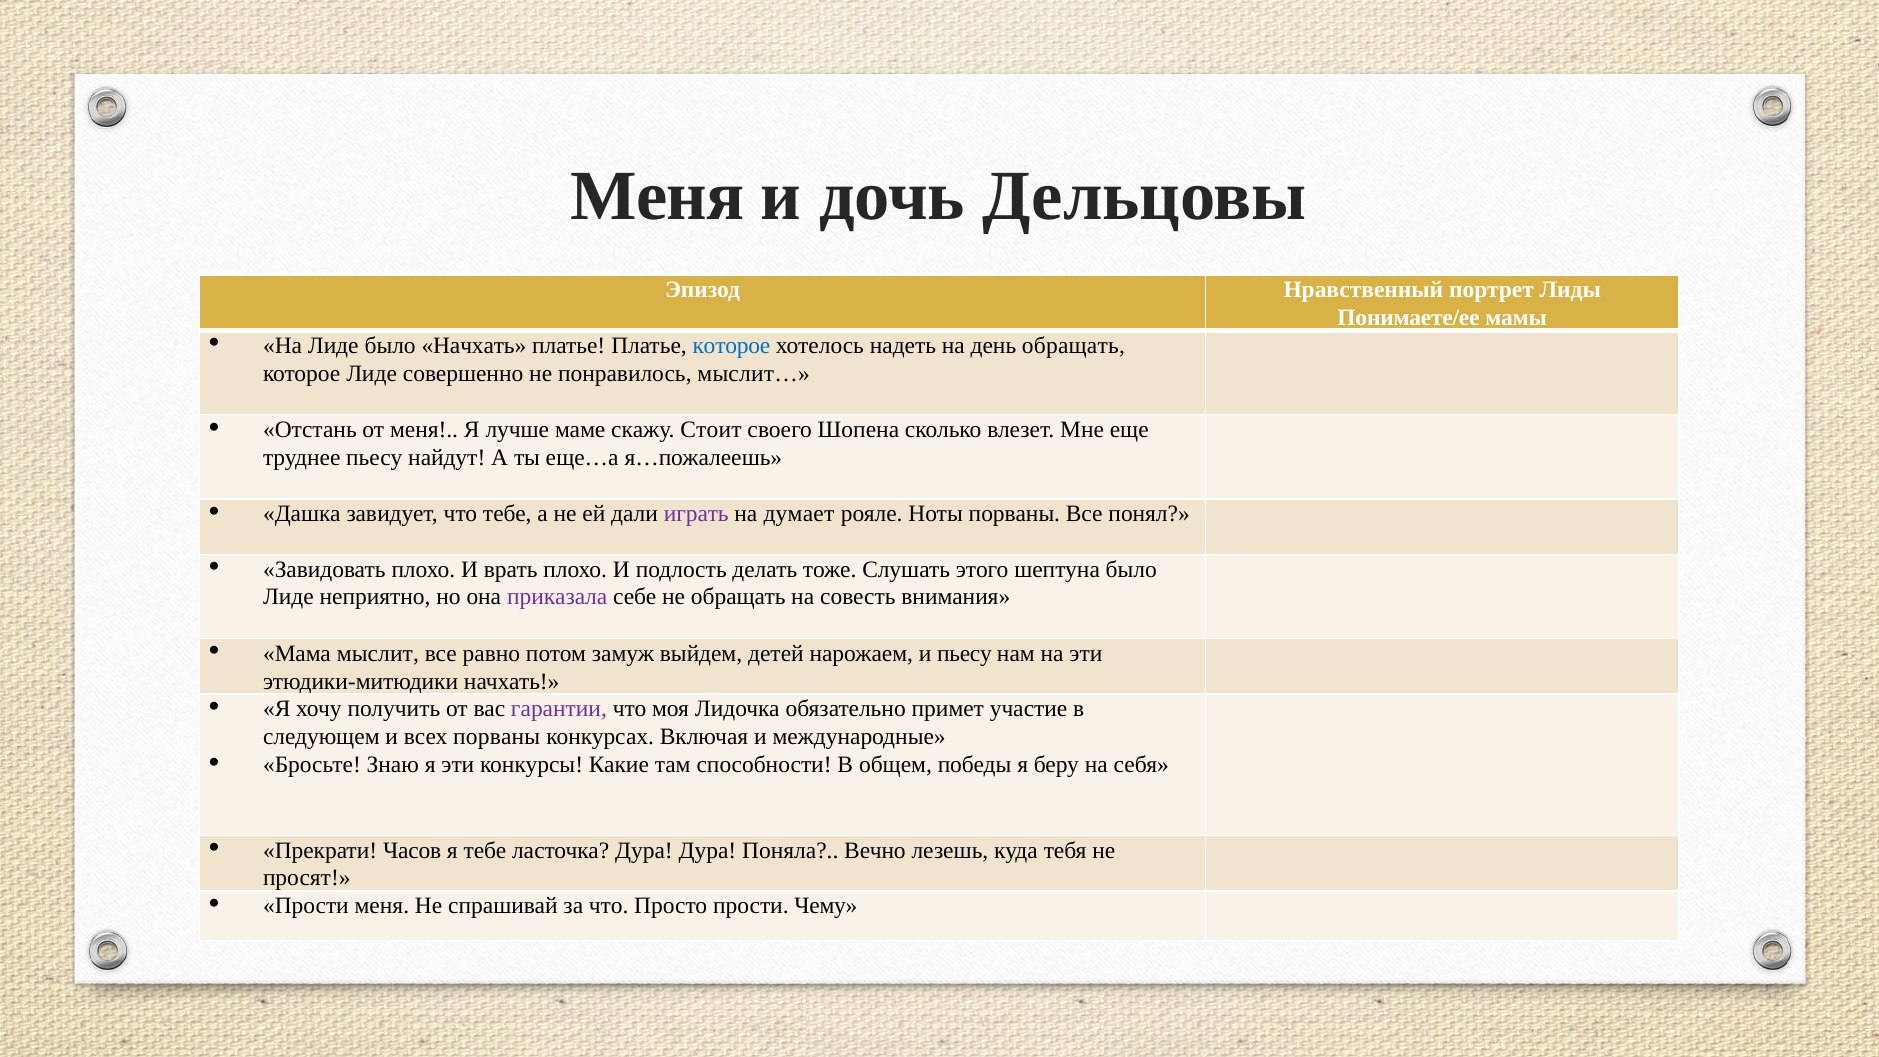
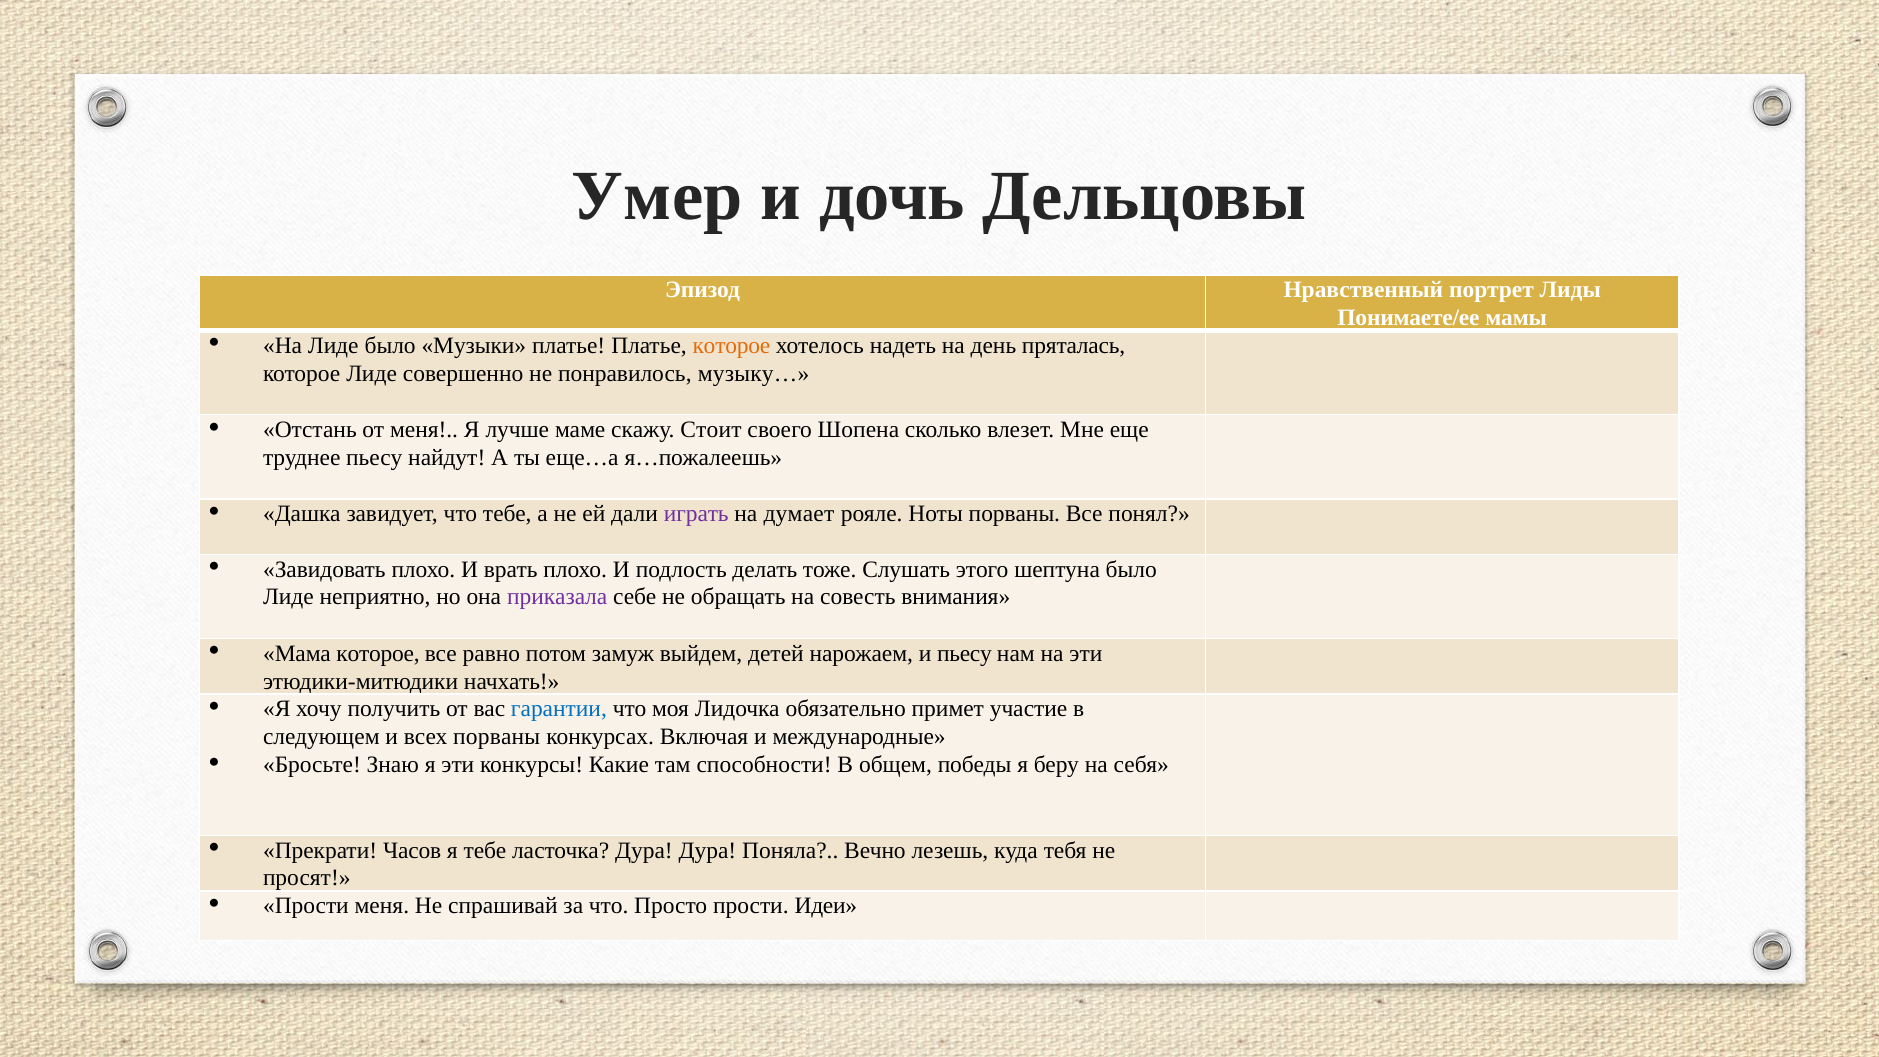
Меня: Меня -> Умер (657, 196)
было Начхать: Начхать -> Музыки (474, 345)
которое colour: blue -> orange (731, 345)
день обращать: обращать -> пряталась (1074, 345)
мыслит…: мыслит… -> музыку… (754, 373)
Мама мыслит: мыслит -> которое (378, 653)
гарантии colour: purple -> blue (559, 709)
Чему: Чему -> Идеи (826, 906)
